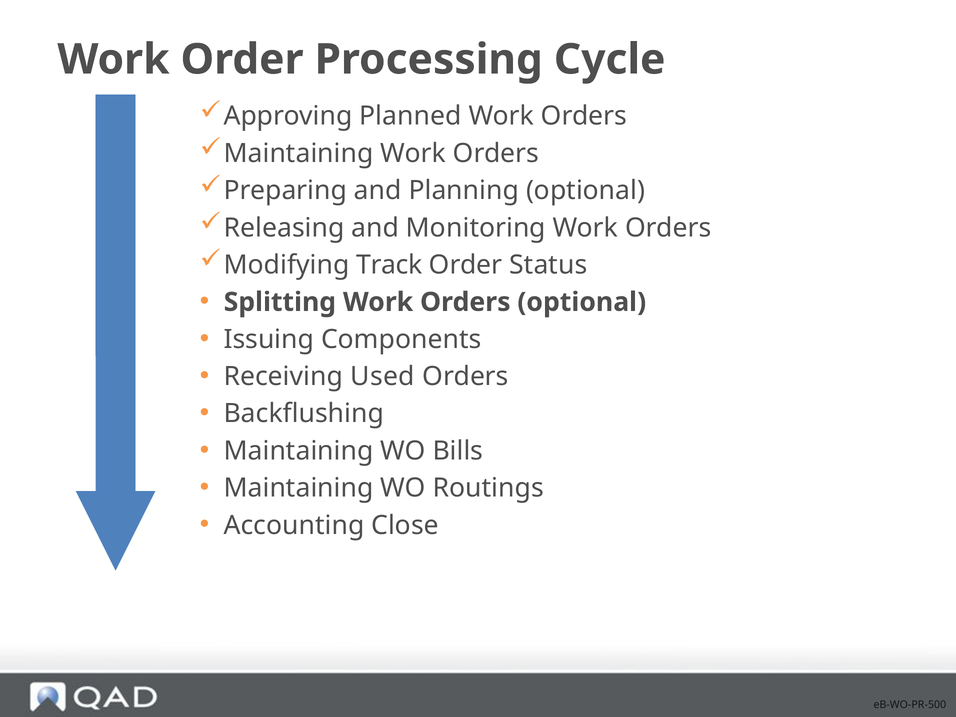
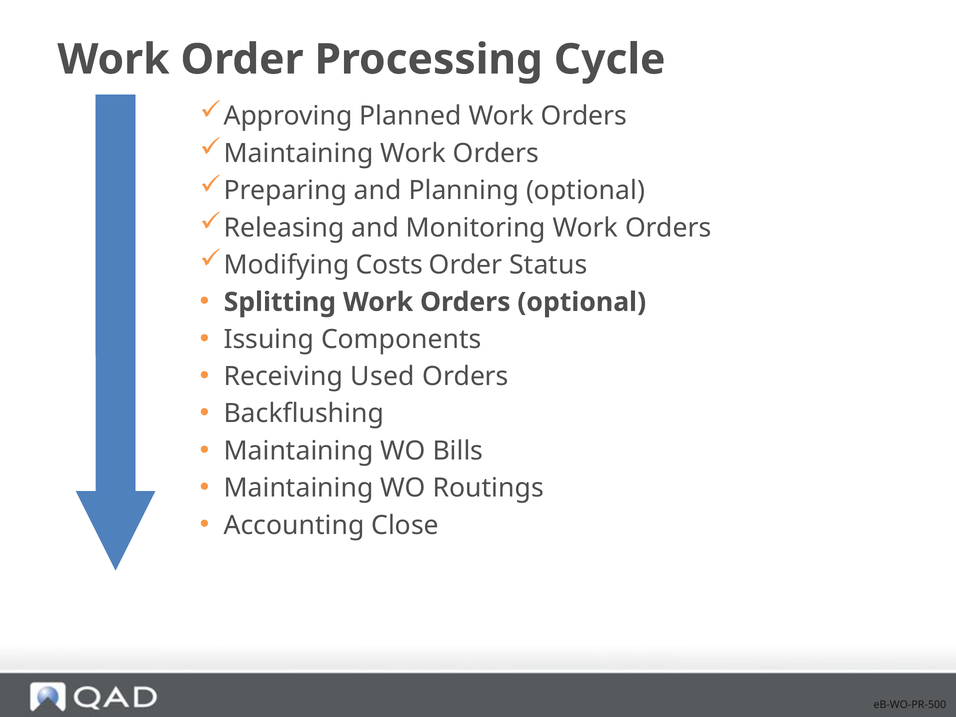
Track: Track -> Costs (389, 265)
